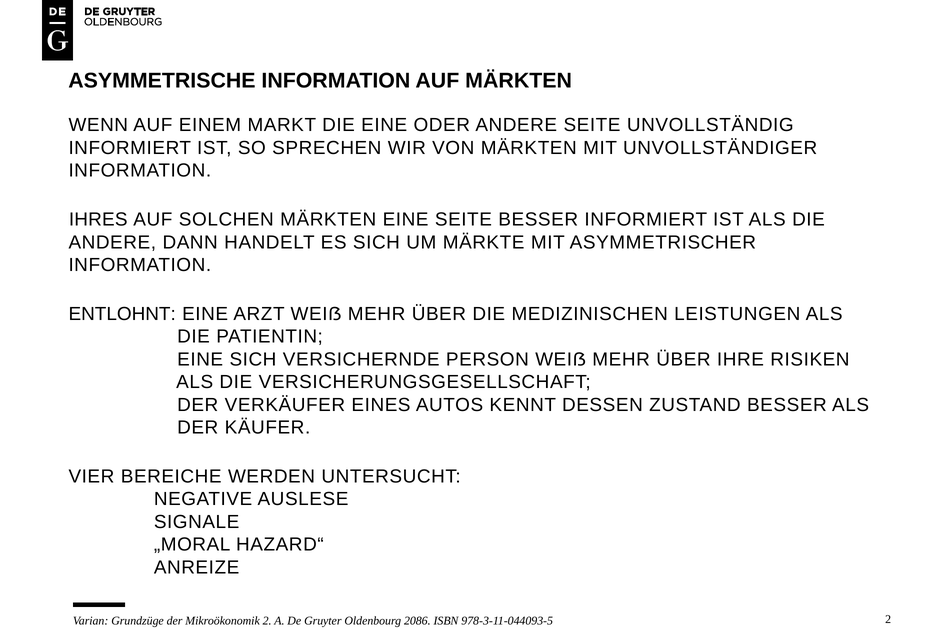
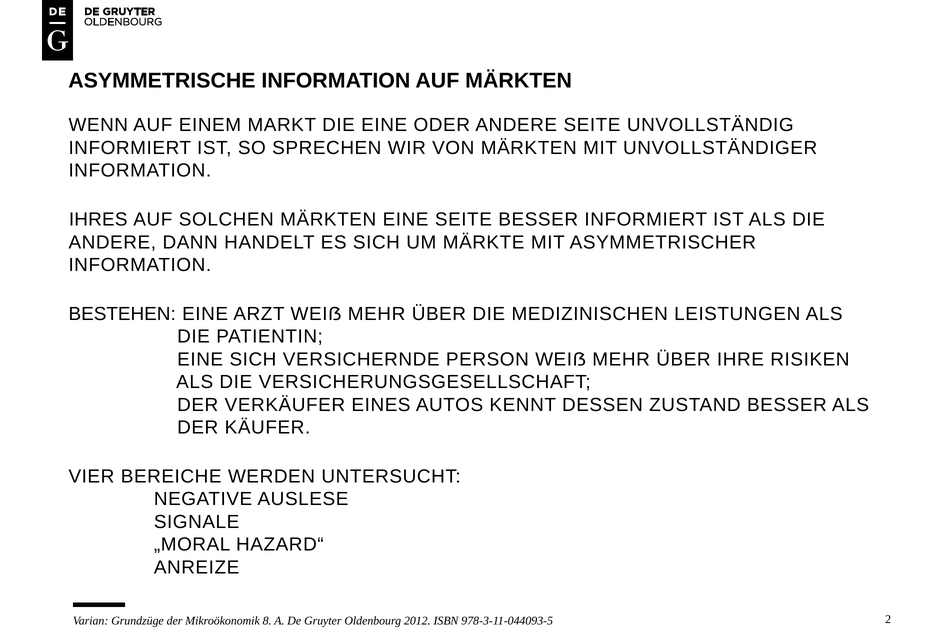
ENTLOHNT: ENTLOHNT -> BESTEHEN (122, 314)
Mikroökonomik 2: 2 -> 8 (267, 621)
2086: 2086 -> 2012 (417, 621)
